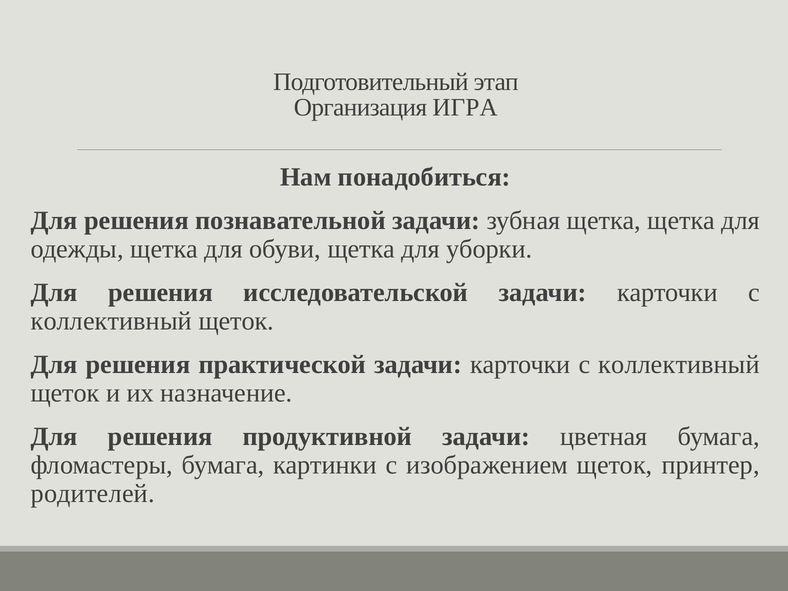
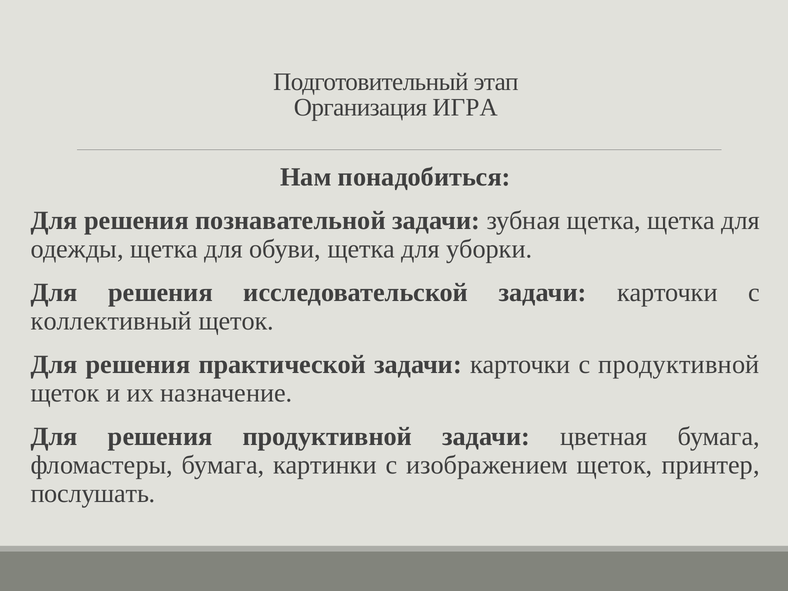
коллективный: коллективный -> продуктивной (679, 365)
родителей: родителей -> послушать (93, 494)
